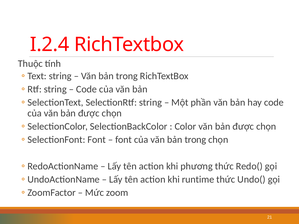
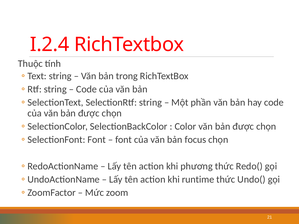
của văn bản trong: trong -> focus (195, 140)
